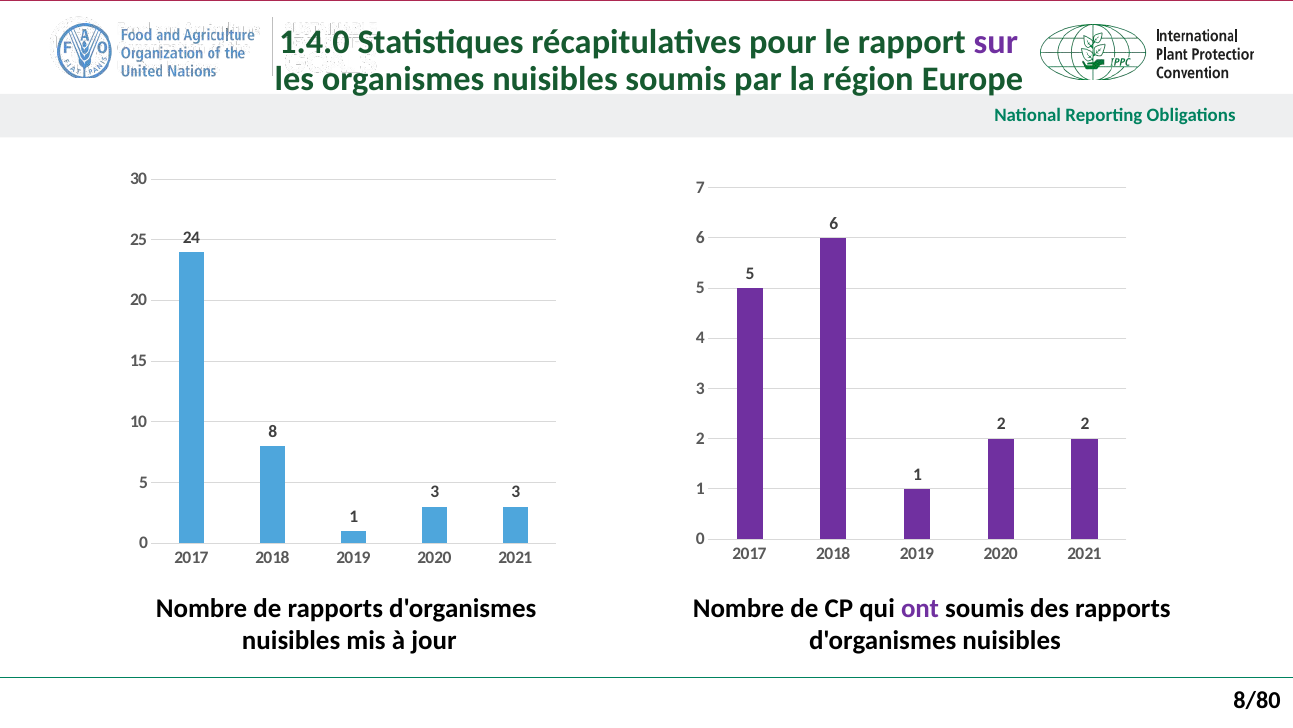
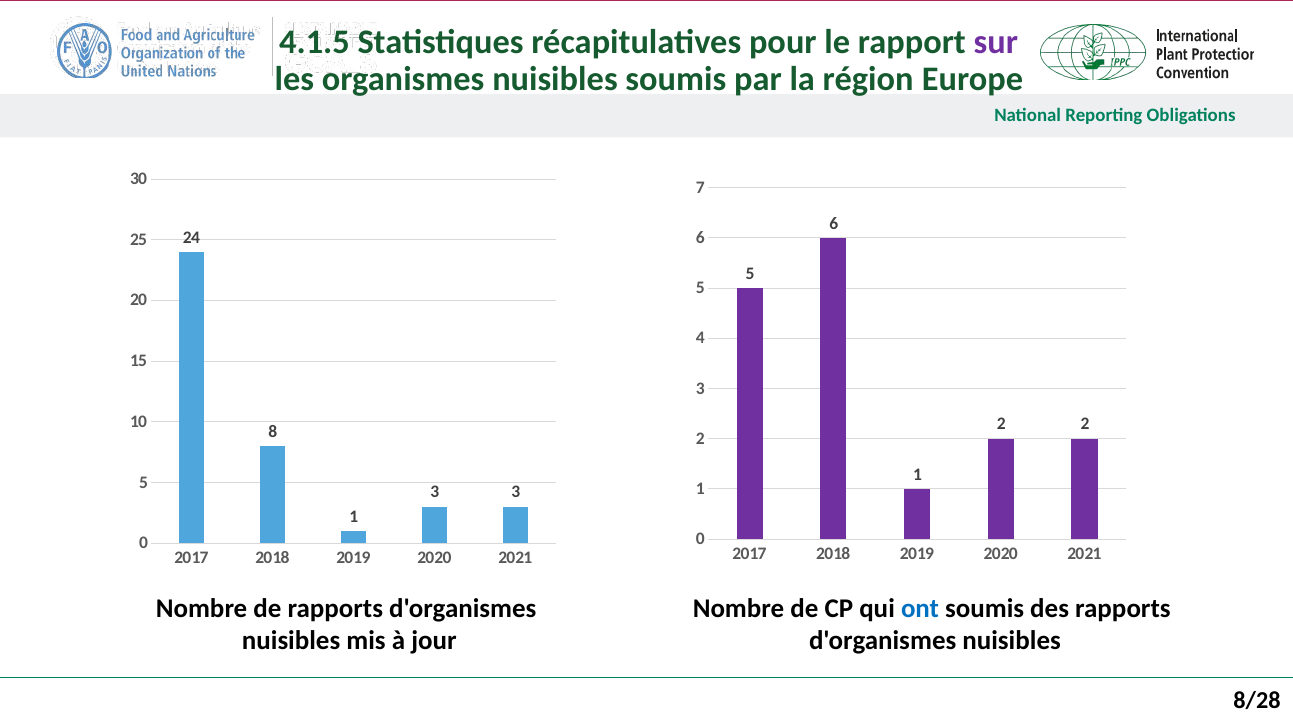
1.4.0: 1.4.0 -> 4.1.5 (314, 42)
ont colour: purple -> blue (920, 608)
8/80: 8/80 -> 8/28 (1257, 699)
